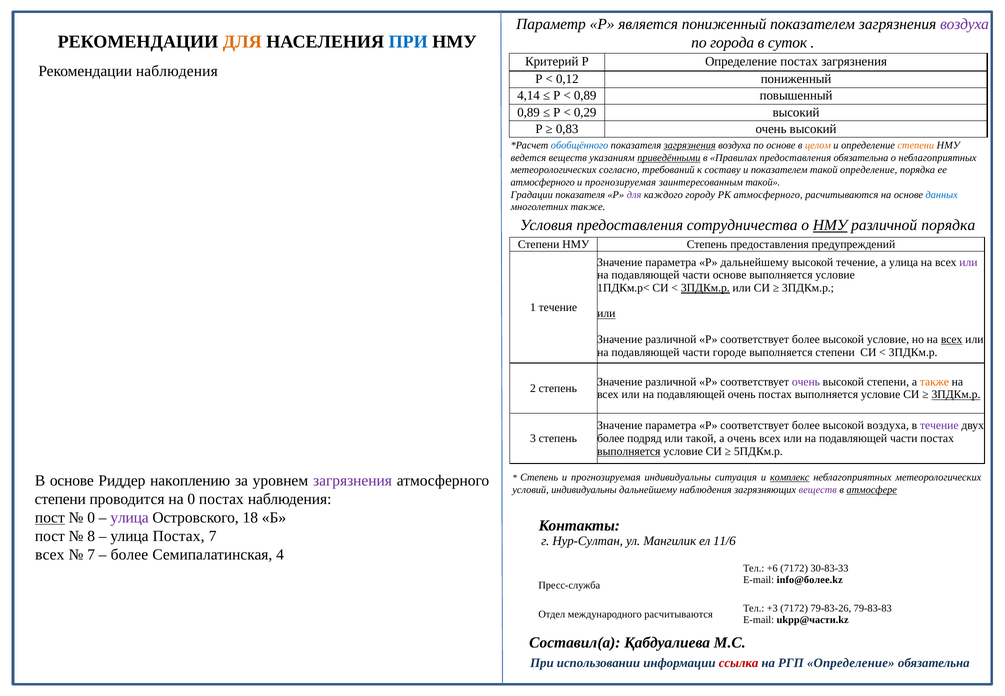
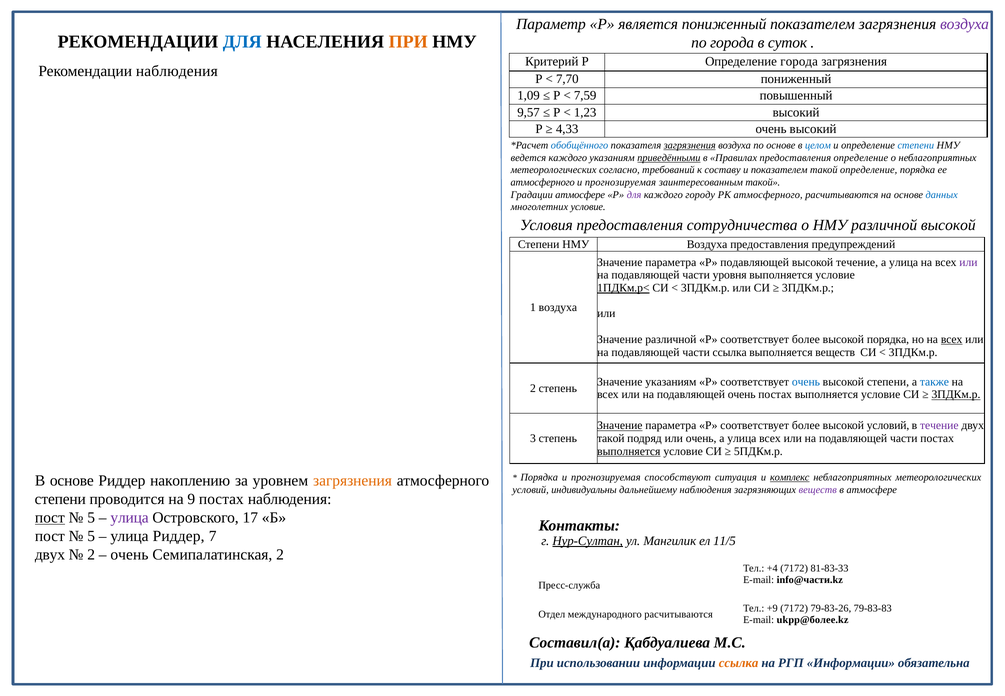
ДЛЯ colour: orange -> blue (242, 42)
ПРИ colour: blue -> orange (408, 42)
Определение постах: постах -> города (799, 61)
0,12: 0,12 -> 7,70 (567, 79)
4,14: 4,14 -> 1,09 (529, 96)
0,89: 0,89 -> 7,59 (585, 96)
0,89: 0,89 -> 9,57 (529, 112)
0,29: 0,29 -> 1,23 (585, 112)
0,83: 0,83 -> 4,33 (567, 129)
целом colour: orange -> blue (818, 145)
степени colour: orange -> blue (916, 145)
ведется веществ: веществ -> каждого (568, 158)
предоставления обязательна: обязательна -> определение (861, 158)
Градации показателя: показателя -> атмосфере (580, 195)
многолетних также: также -> условие (588, 207)
НМУ underline: present -> none (830, 225)
различной порядка: порядка -> высокой (948, 225)
НМУ Степень: Степень -> Воздуха (707, 244)
Р дальнейшему: дальнейшему -> подавляющей (755, 262)
части основе: основе -> уровня (730, 275)
1ПДКм.р< underline: none -> present (623, 288)
3ПДКм.р underline: present -> none (705, 288)
1 течение: течение -> воздуха (558, 307)
или underline: present -> none (606, 314)
высокой условие: условие -> порядка (888, 339)
части городе: городе -> ссылка (730, 352)
выполняется степени: степени -> веществ (835, 352)
различной: различной -> указаниям (671, 382)
очень colour: purple -> blue (806, 382)
также colour: orange -> blue (934, 382)
Значение underline: none -> present (620, 425)
высокой воздуха: воздуха -> условий (888, 425)
более: более -> такой (611, 438)
или такой: такой -> очень (701, 438)
очень: очень -> улица (742, 438)
загрязнения colour: purple -> orange (353, 480)
Степень: Степень -> Порядка (539, 477)
прогнозируемая индивидуальны: индивидуальны -> способствуют (678, 477)
атмосфере underline: present -> none (872, 490)
на 0: 0 -> 9 (191, 499)
0: 0 -> 5 (91, 517)
18: 18 -> 17 (250, 517)
8: 8 -> 5 (91, 536)
улица Постах: Постах -> Риддер (179, 536)
Нур-Султан underline: none -> present (588, 541)
11/6: 11/6 -> 11/5 (724, 541)
всех: всех -> двух (50, 555)
7: 7 -> 2 (91, 555)
более: более -> очень (129, 555)
Семипалатинская 4: 4 -> 2 (280, 555)
+6: +6 -> +4 (772, 568)
30-83-33: 30-83-33 -> 81-83-33 (830, 568)
info@более.kz: info@более.kz -> info@части.kz (810, 579)
+3: +3 -> +9 (772, 608)
ukpp@части.kz: ukpp@части.kz -> ukpp@более.kz (813, 620)
ссылка colour: red -> orange (739, 663)
РГП Определение: Определение -> Информации (851, 663)
